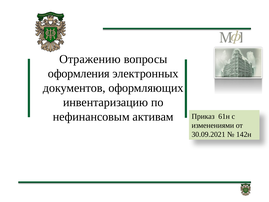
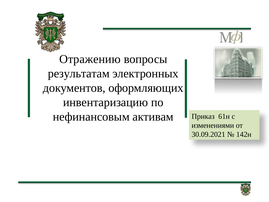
оформления: оформления -> результатам (79, 73)
